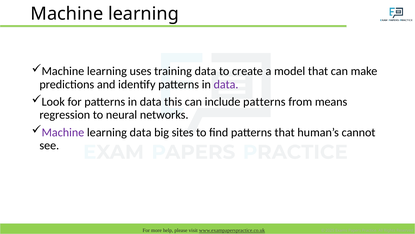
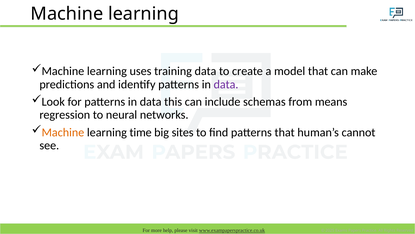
include patterns: patterns -> schemas (264, 102)
Machine colour: purple -> orange (63, 132)
learning data: data -> time (141, 132)
